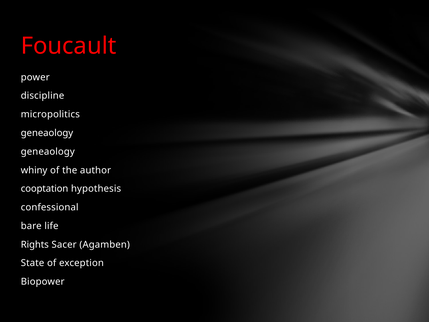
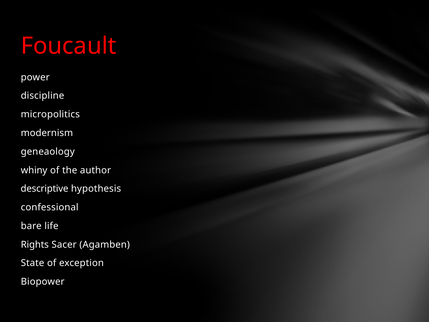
geneaology: geneaology -> modernism (47, 133)
cooptation: cooptation -> descriptive (45, 189)
